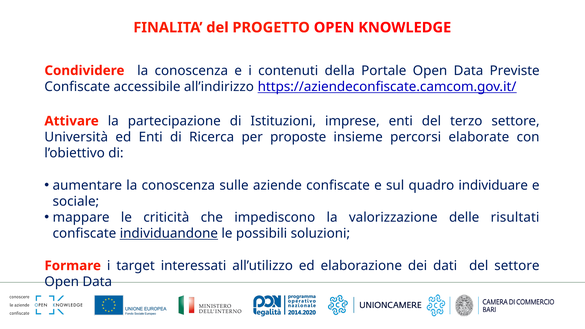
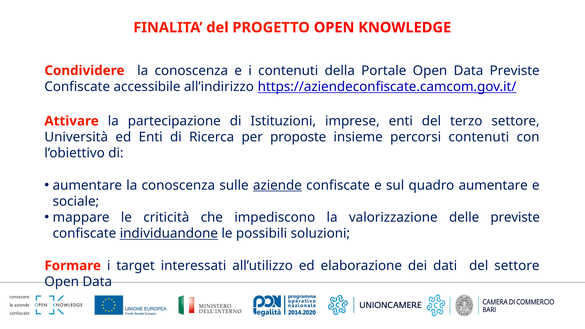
percorsi elaborate: elaborate -> contenuti (479, 137)
aziende underline: none -> present (277, 185)
quadro individuare: individuare -> aumentare (493, 185)
delle risultati: risultati -> previste (515, 218)
